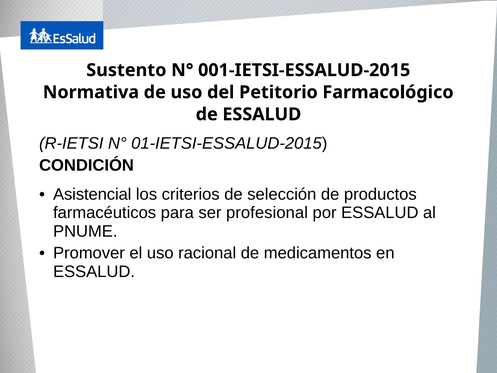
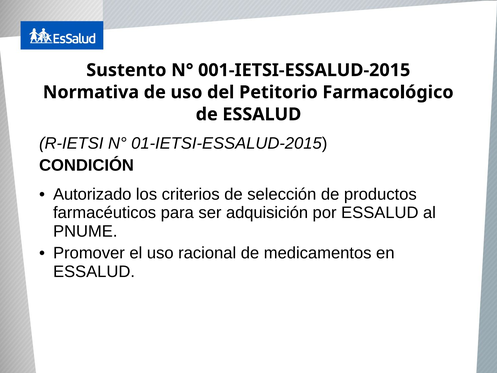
Asistencial: Asistencial -> Autorizado (92, 194)
profesional: profesional -> adquisición (267, 213)
